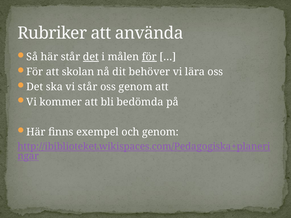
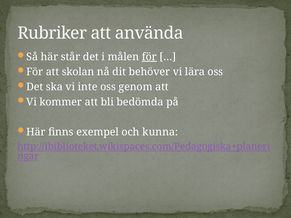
det underline: present -> none (91, 57)
vi står: står -> inte (88, 87)
och genom: genom -> kunna (160, 132)
